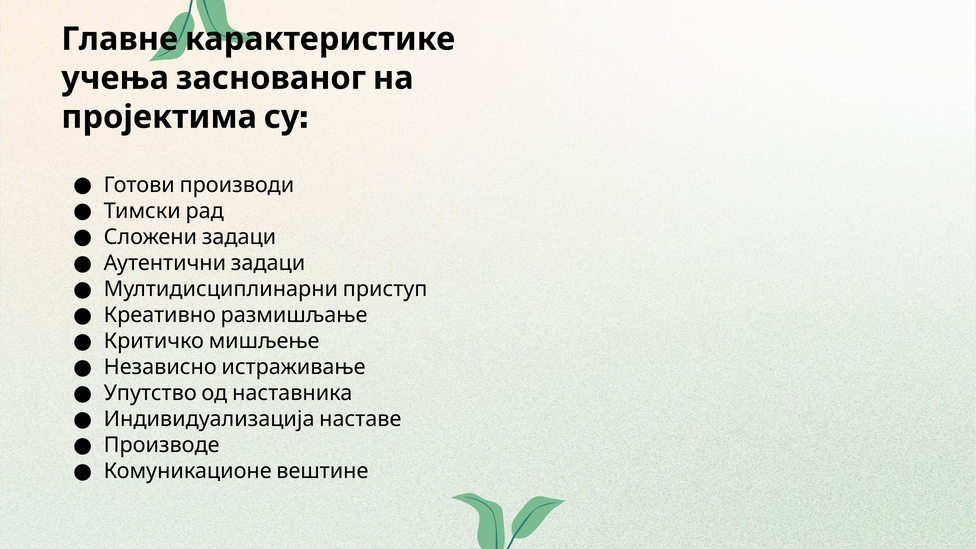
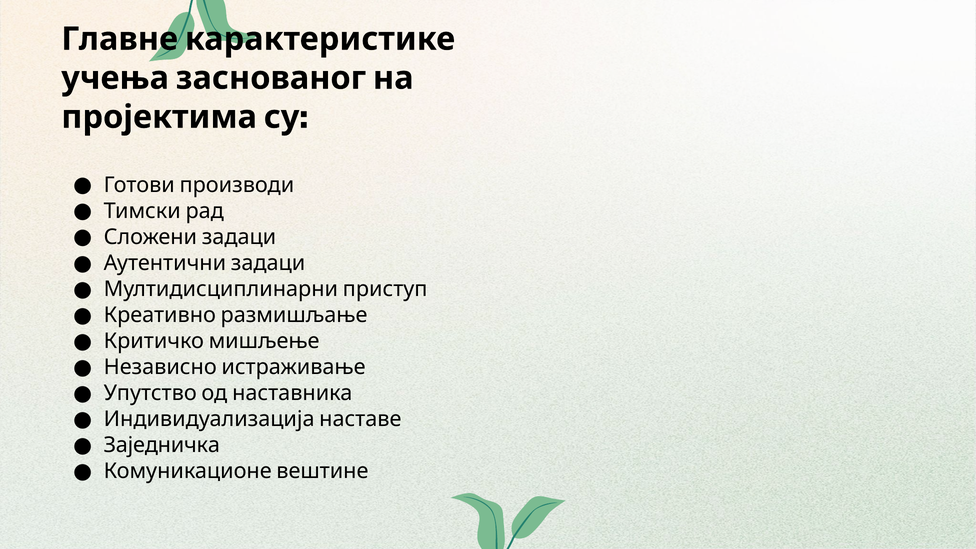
Производе: Производе -> Заједничка (162, 445)
